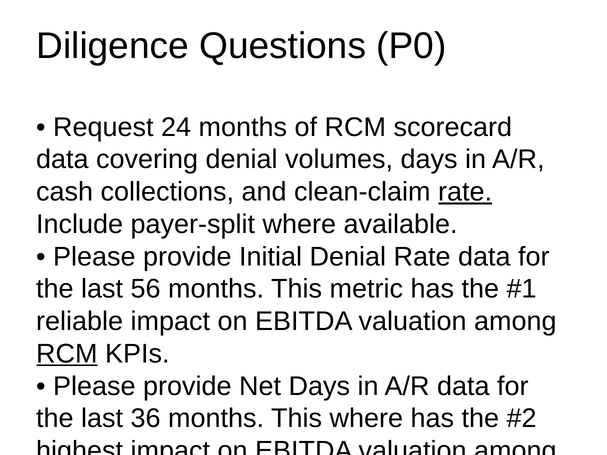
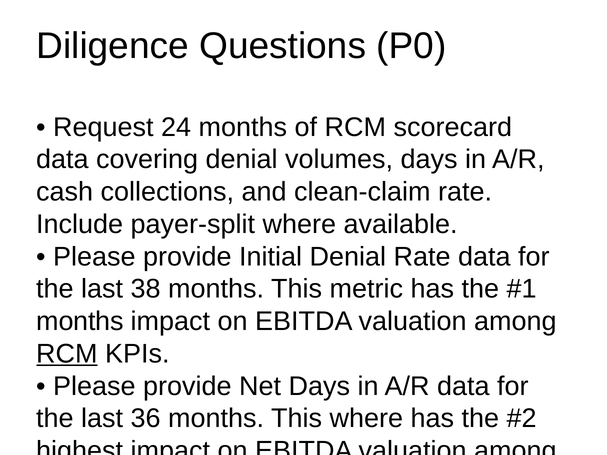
rate underline: present -> none (465, 192)
56: 56 -> 38 (146, 289)
reliable: reliable -> months (80, 322)
